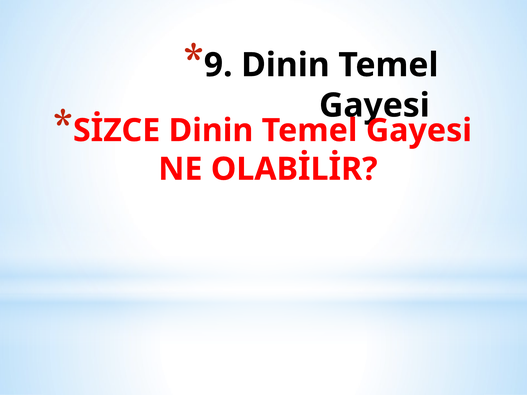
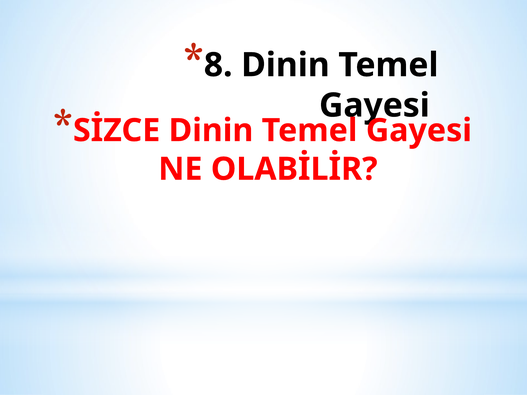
9: 9 -> 8 (218, 65)
